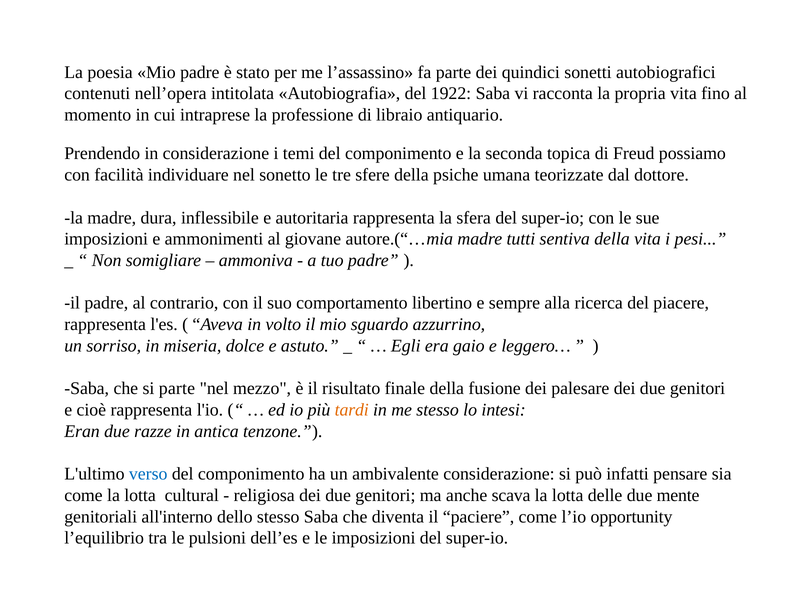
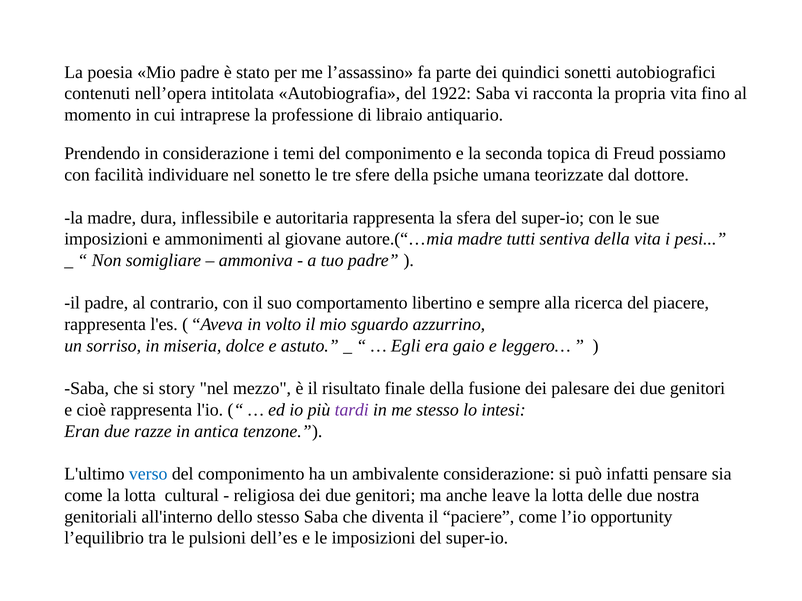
si parte: parte -> story (177, 389)
tardi colour: orange -> purple (352, 410)
scava: scava -> leave (511, 496)
mente: mente -> nostra (678, 496)
